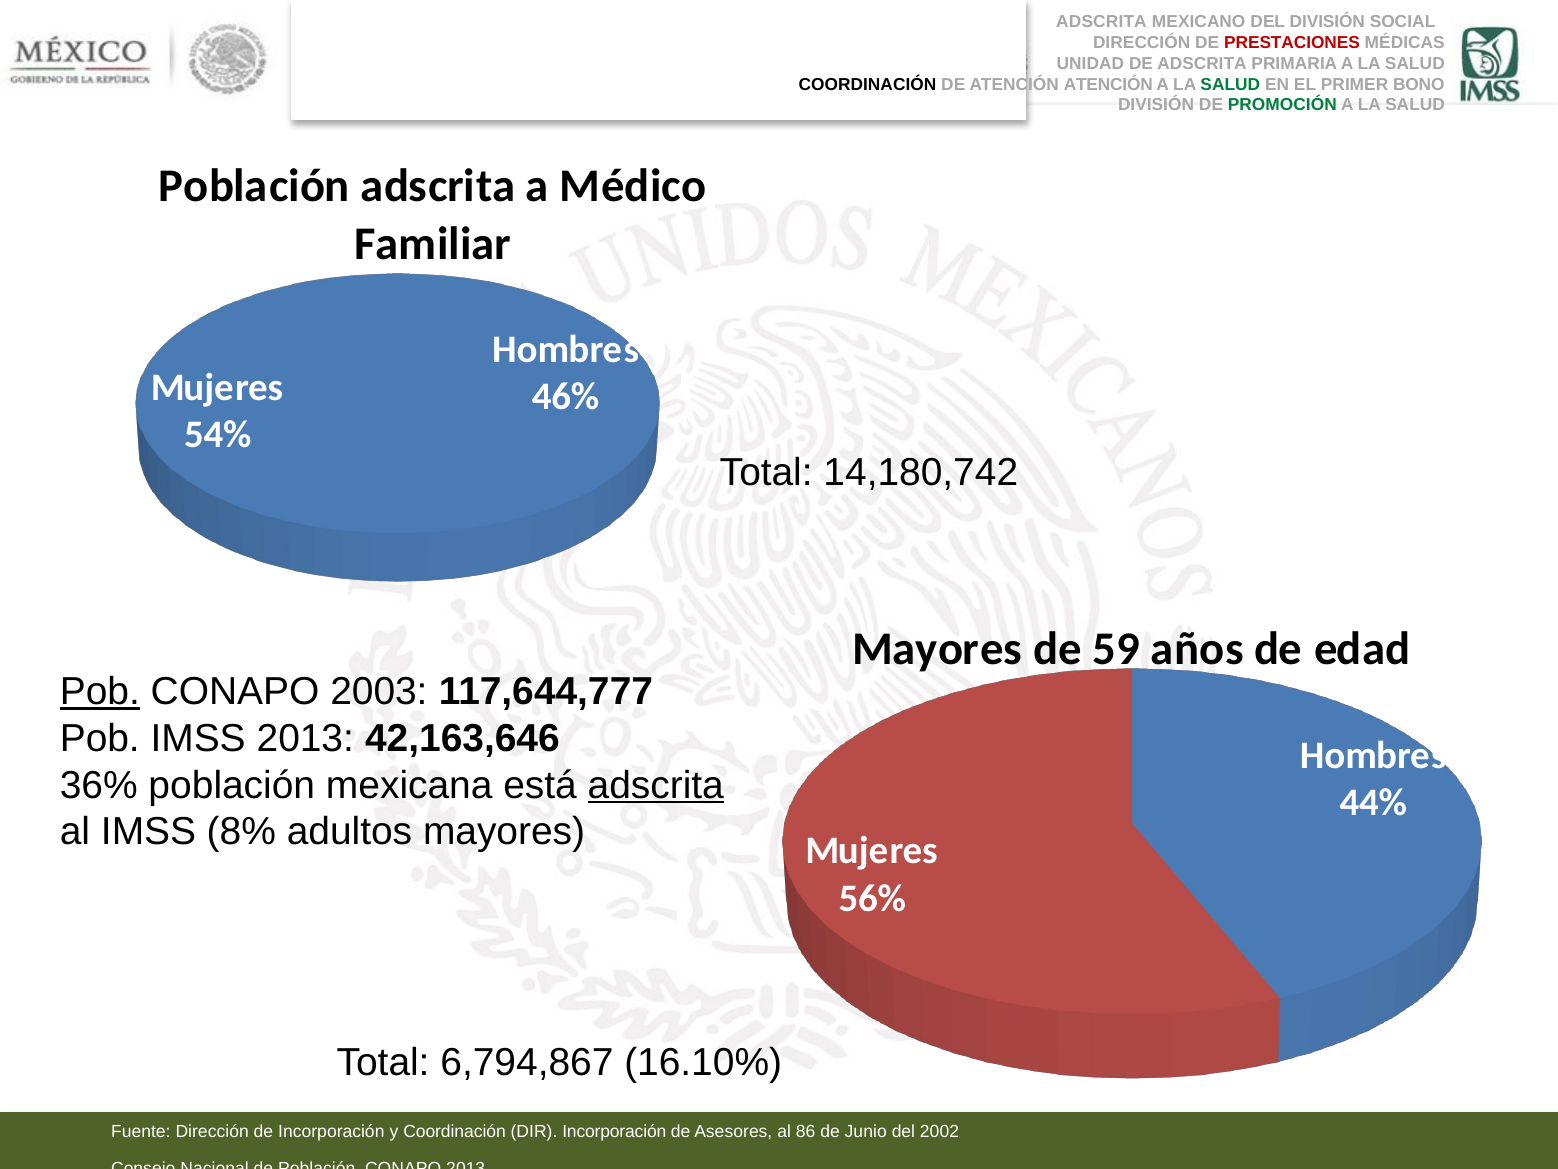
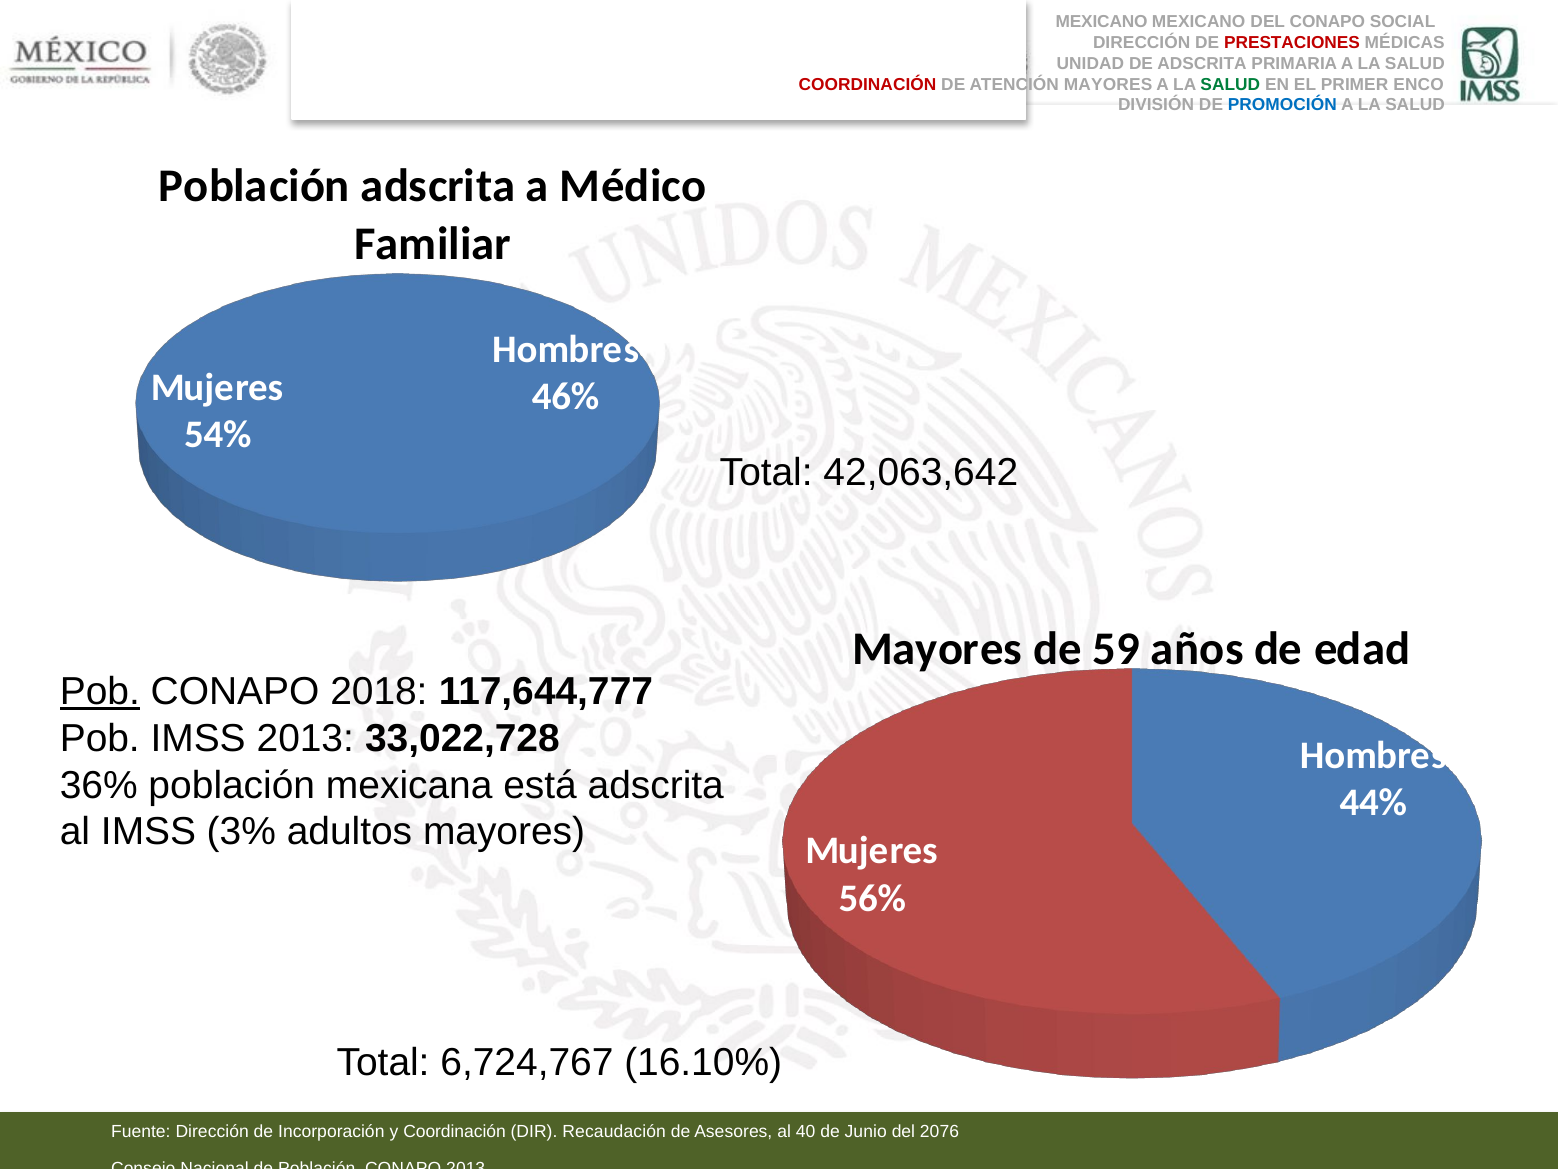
ADSCRITA: ADSCRITA -> MEXICANO (1102, 22)
DEL DIVISIÓN: DIVISIÓN -> CONAPO (1327, 22)
COORDINACIÓN colour: black -> red (867, 84)
ATENCIÓN ATENCIÓN: ATENCIÓN -> MAYORES (1108, 84)
BONO: BONO -> ENCO (1419, 84)
PROMOCIÓN colour: green -> blue (1282, 105)
14,180,742: 14,180,742 -> 42,063,642 (921, 473)
2003: 2003 -> 2018 (379, 691)
42,163,646: 42,163,646 -> 33,022,728 (462, 738)
adscrita underline: present -> none (656, 785)
8%: 8% -> 3% (241, 832)
6,794,867: 6,794,867 -> 6,724,767 (527, 1063)
DIR Incorporación: Incorporación -> Recaudación (614, 1132)
86: 86 -> 40 (806, 1132)
2002: 2002 -> 2076 (939, 1132)
